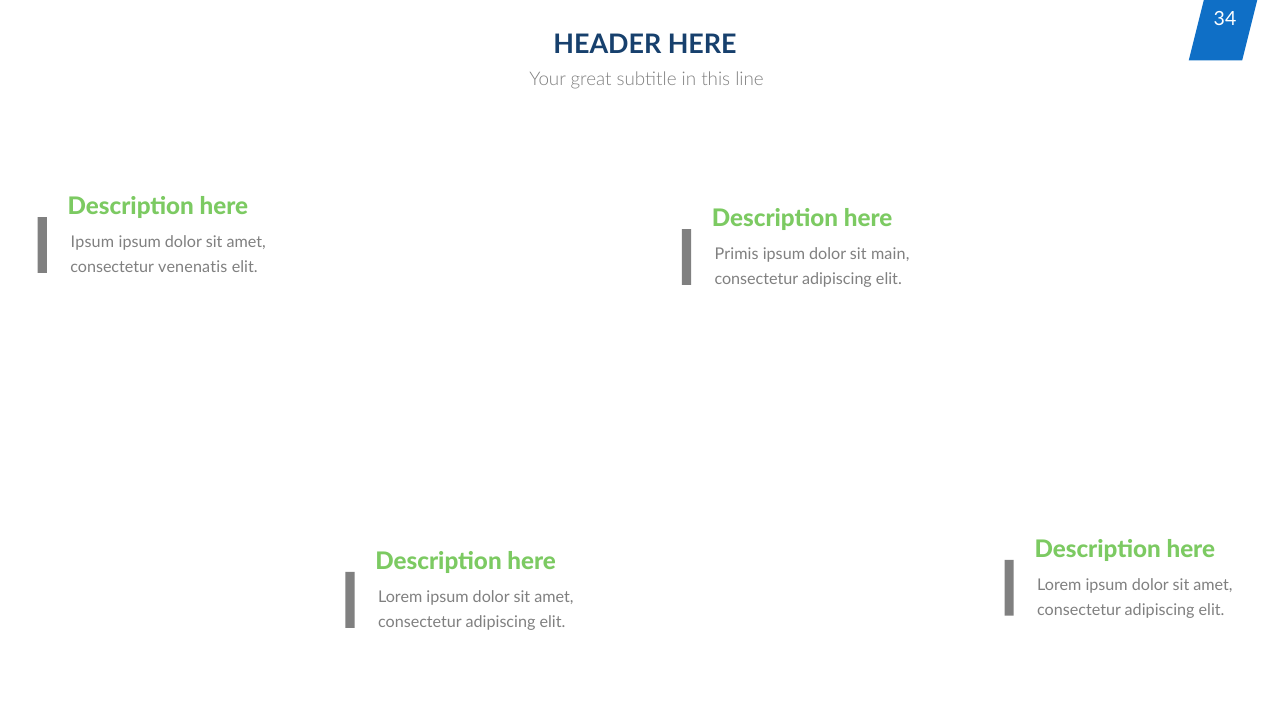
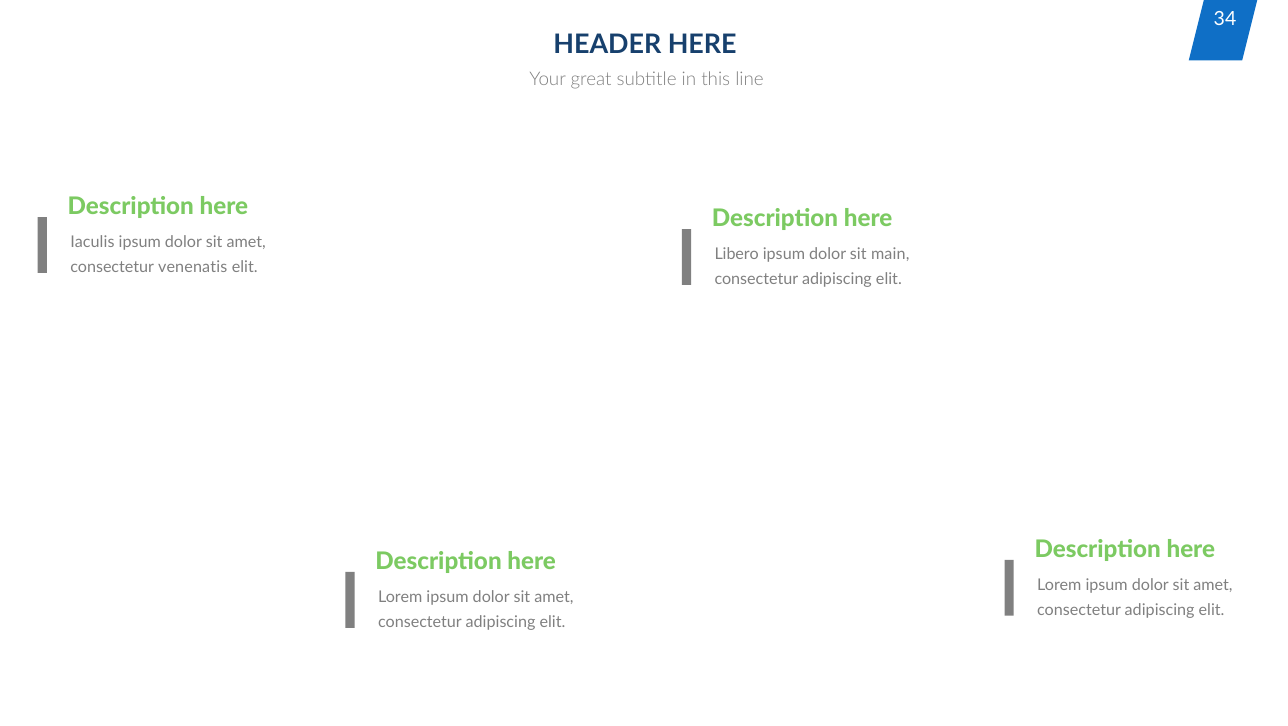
Ipsum: Ipsum -> Iaculis (92, 242)
Primis: Primis -> Libero (737, 254)
